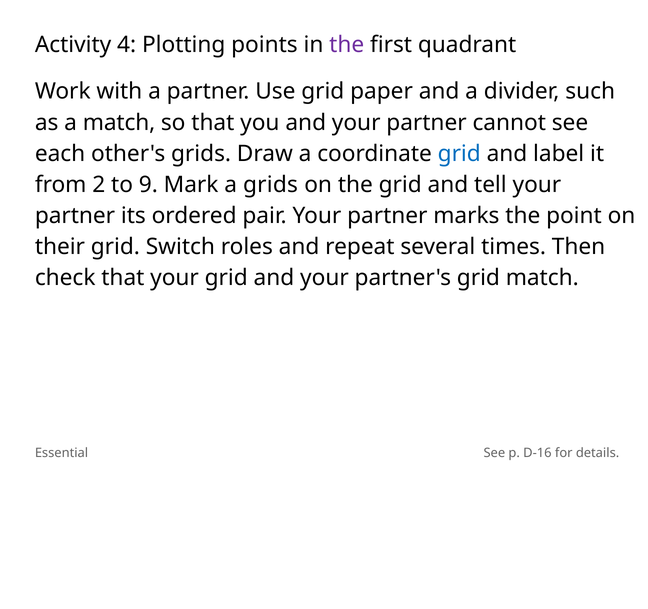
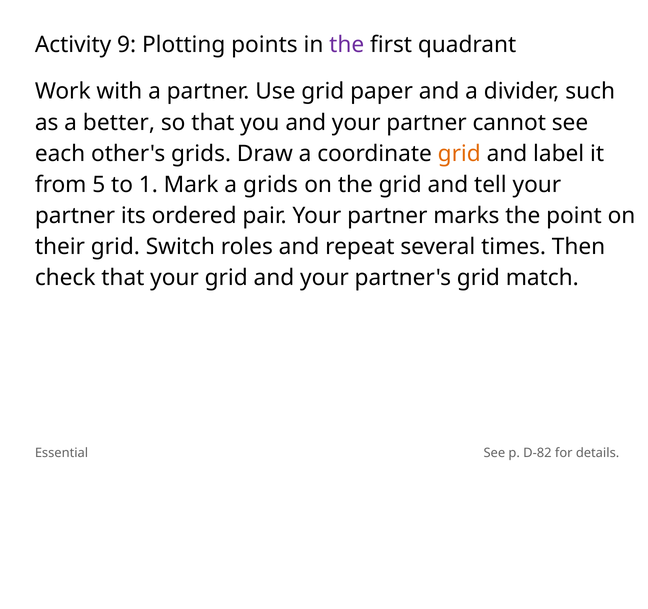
4: 4 -> 9 (127, 45)
a match: match -> better (119, 123)
grid colour: blue -> orange (459, 154)
2: 2 -> 5 (99, 185)
9: 9 -> 1 (148, 185)
D-16: D-16 -> D-82 (537, 453)
